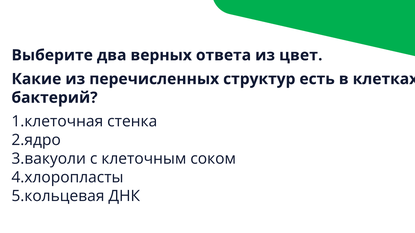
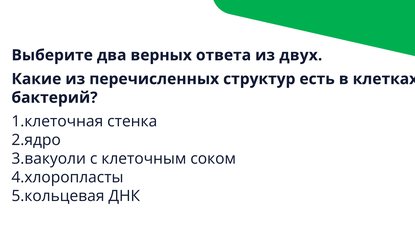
цвет: цвет -> двух (301, 55)
